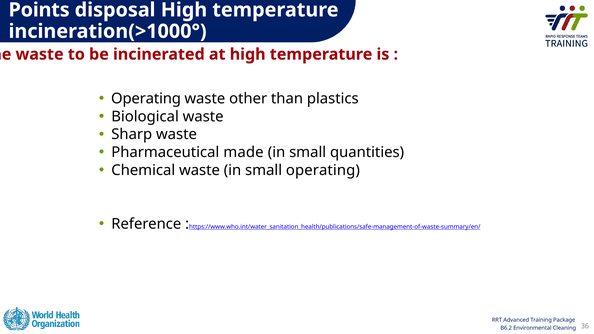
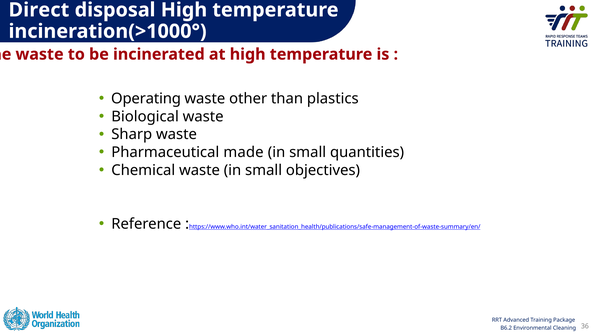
Points: Points -> Direct (39, 10)
small operating: operating -> objectives (323, 170)
